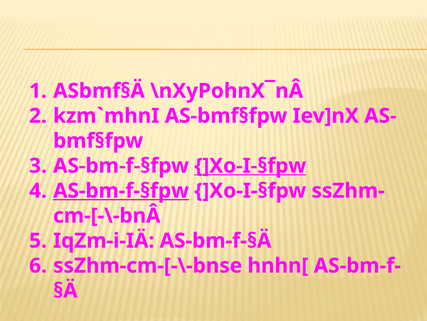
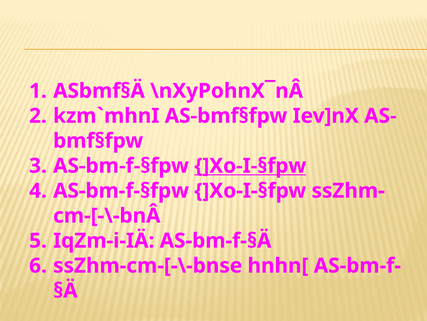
AS-bm-f-§fpw underline: present -> none (121, 190)
